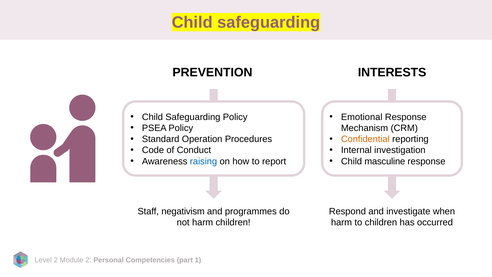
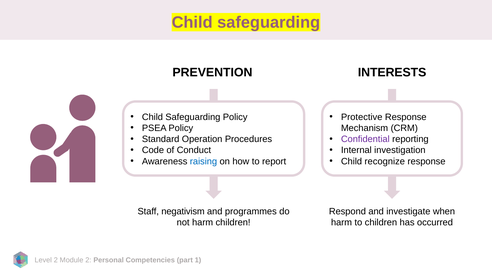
Emotional: Emotional -> Protective (362, 117)
Confidential colour: orange -> purple (365, 139)
masculine: masculine -> recognize (385, 161)
